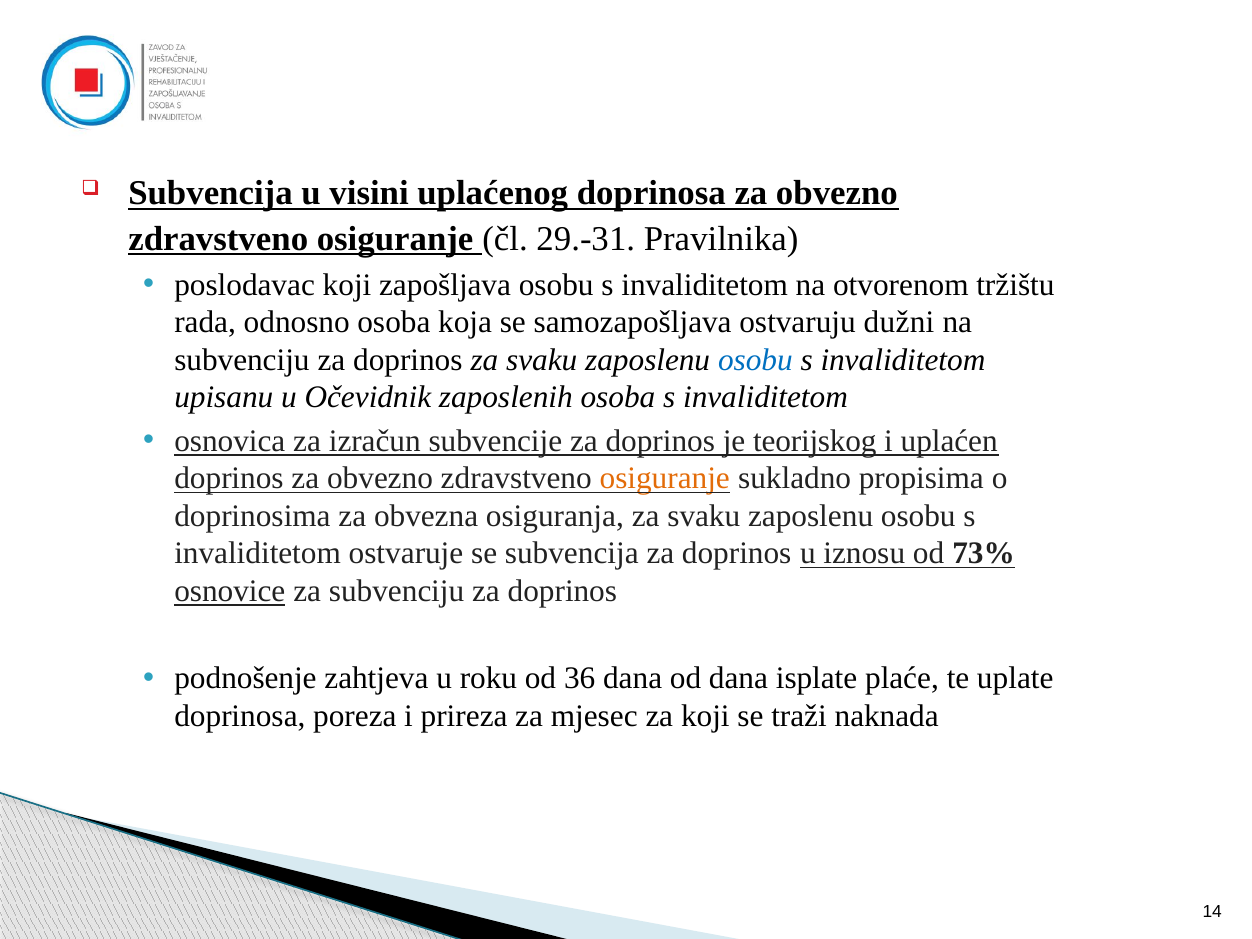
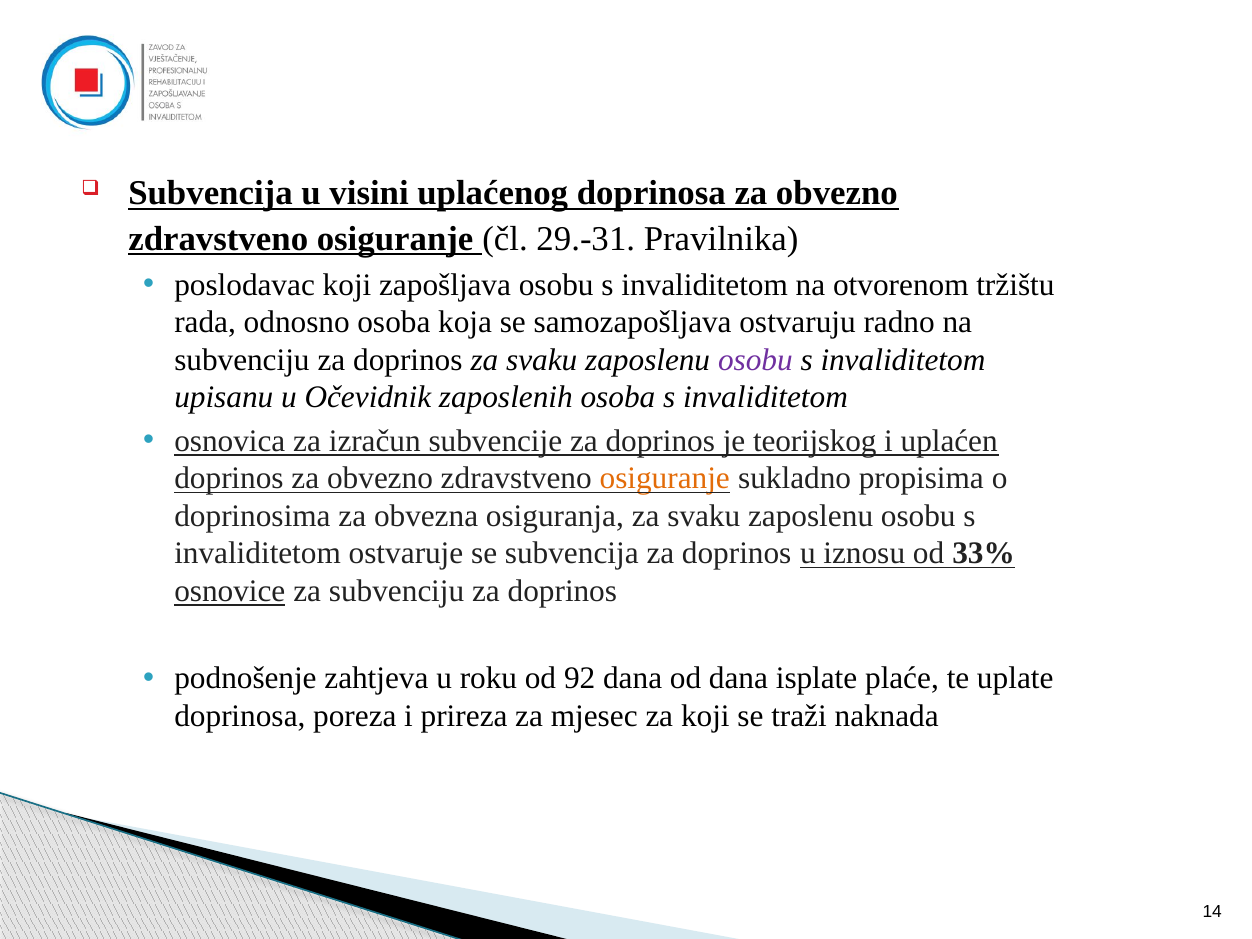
dužni: dužni -> radno (899, 322)
osobu colour: blue -> purple (755, 360)
73%: 73% -> 33% (984, 554)
36: 36 -> 92 (580, 678)
